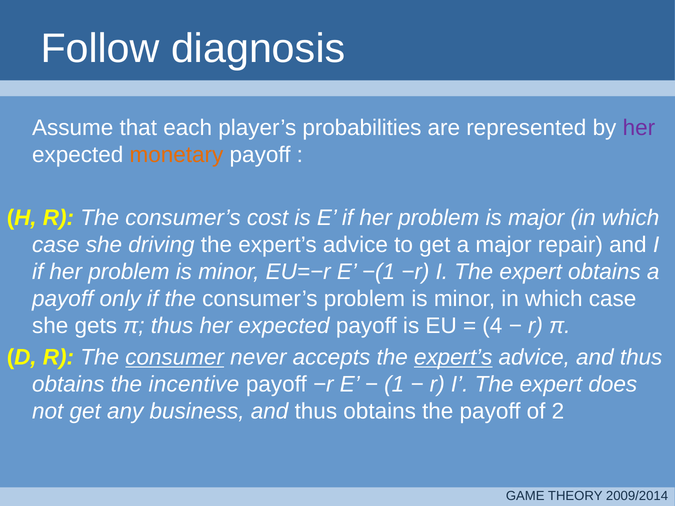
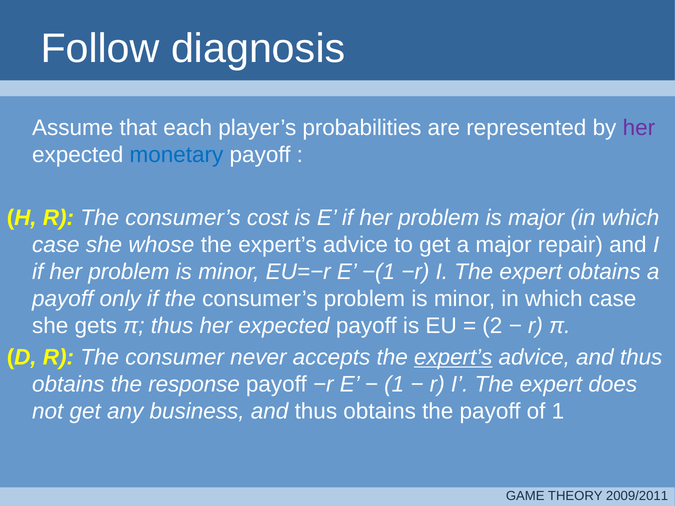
monetary colour: orange -> blue (176, 155)
driving: driving -> whose (161, 245)
4: 4 -> 2 (492, 326)
consumer underline: present -> none (175, 357)
incentive: incentive -> response (194, 384)
of 2: 2 -> 1 (558, 411)
2009/2014: 2009/2014 -> 2009/2011 (637, 496)
